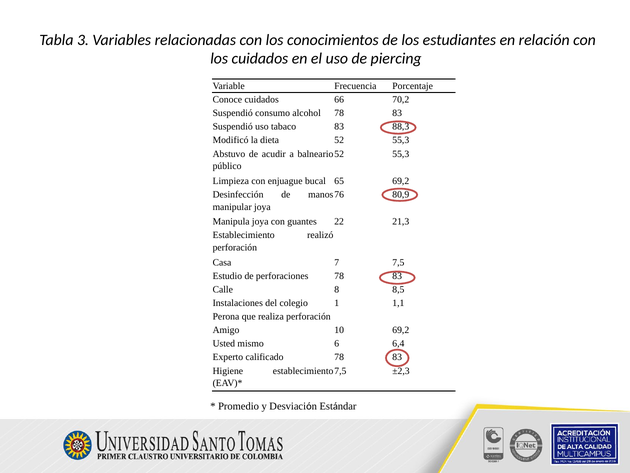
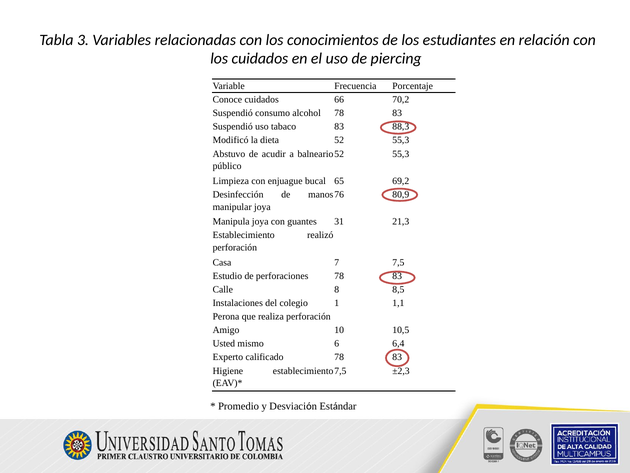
22: 22 -> 31 (339, 221)
10 69,2: 69,2 -> 10,5 (401, 330)
